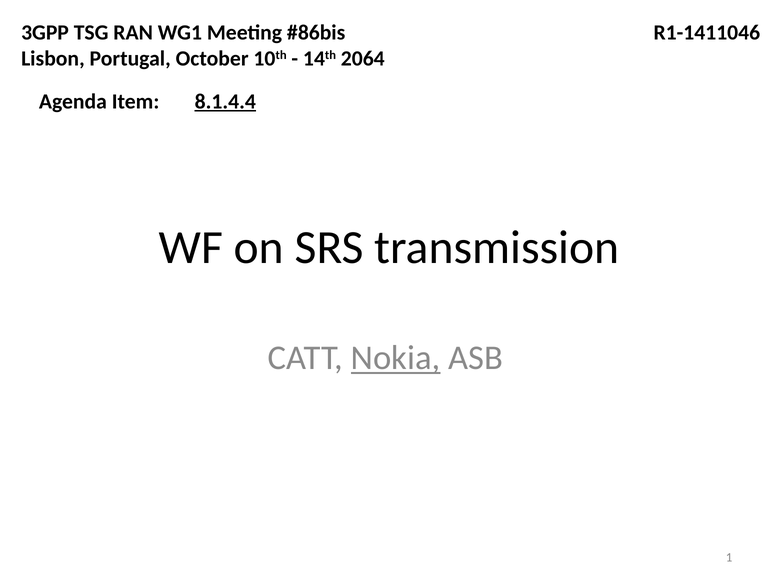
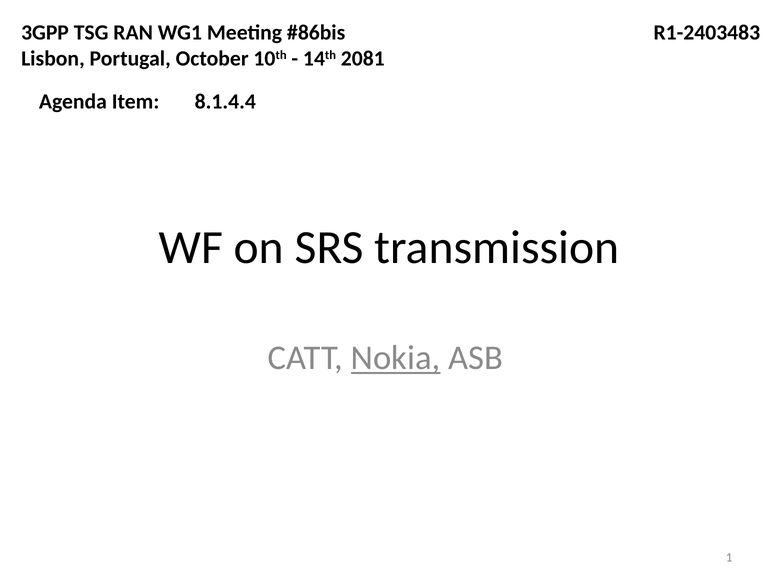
R1-1411046: R1-1411046 -> R1-2403483 (707, 33)
2064: 2064 -> 2081 (363, 59)
8.1.4.4 underline: present -> none (225, 102)
